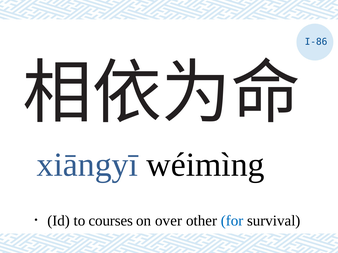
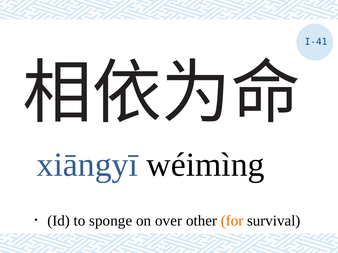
I-86: I-86 -> I-41 (316, 42)
courses: courses -> sponge (111, 221)
for colour: blue -> orange (232, 221)
